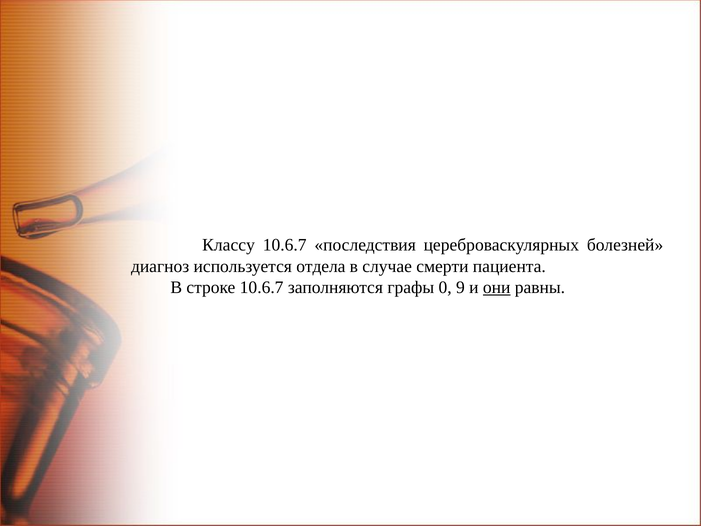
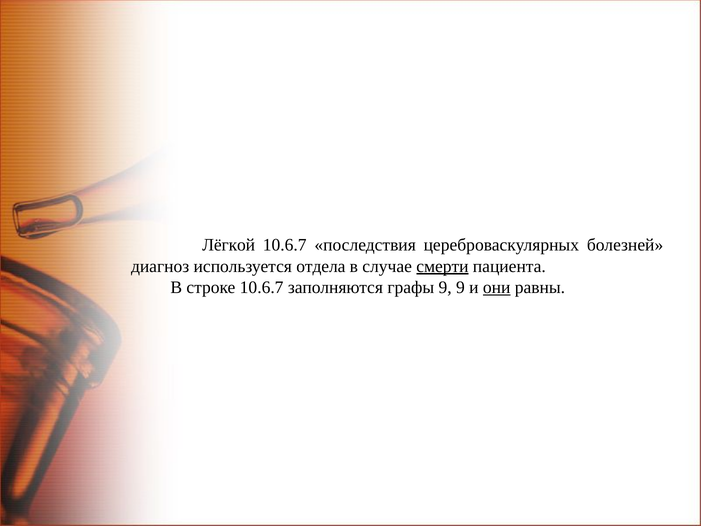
Классу: Классу -> Лёгкой (229, 245)
смерти underline: none -> present (442, 266)
графы 0: 0 -> 9 (445, 287)
